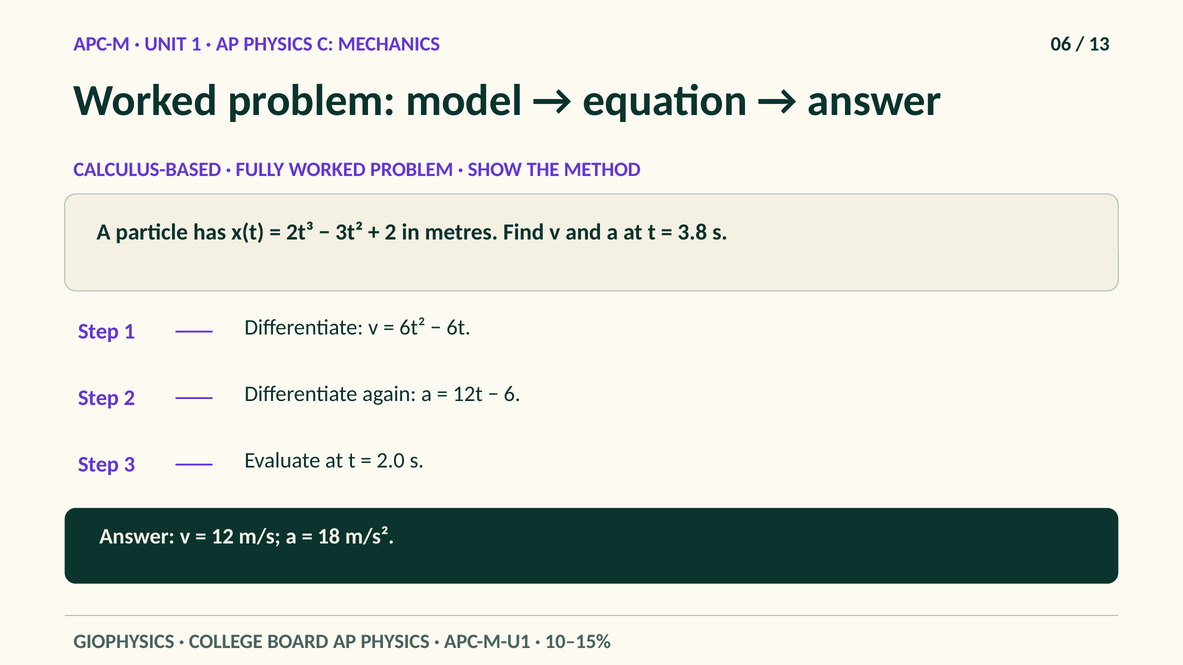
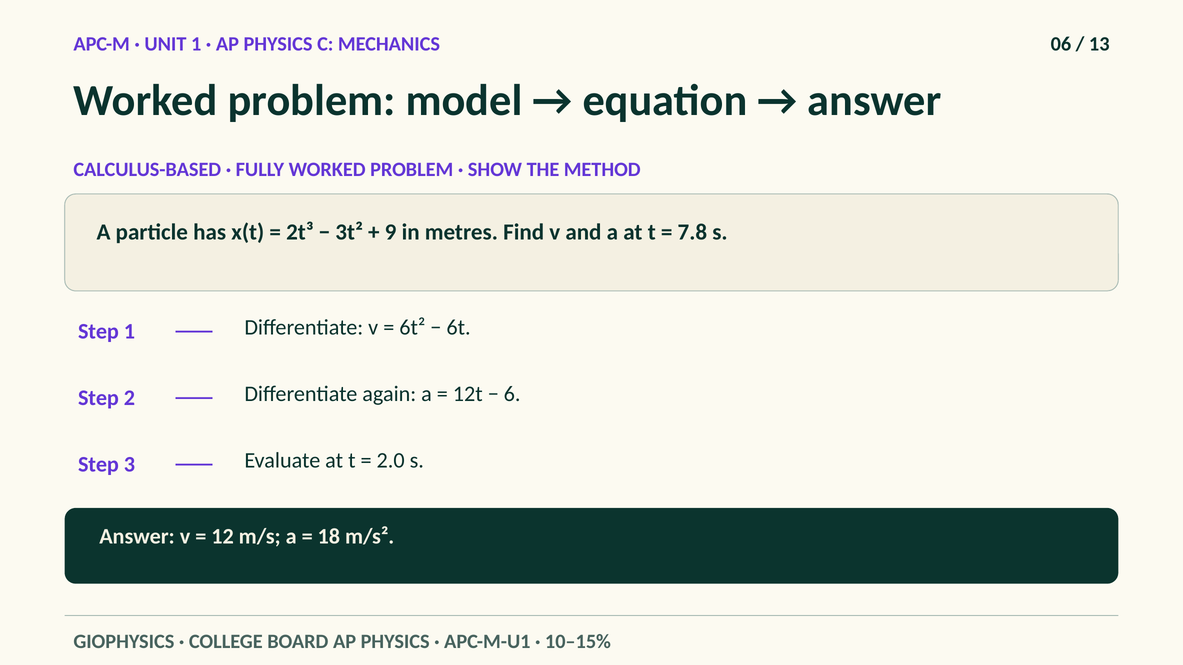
2: 2 -> 9 (390, 232)
3.8: 3.8 -> 7.8 (692, 232)
